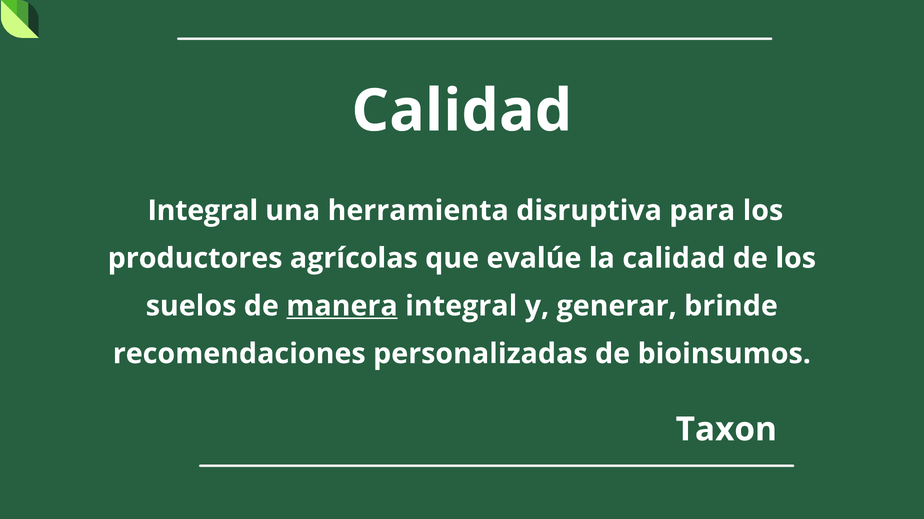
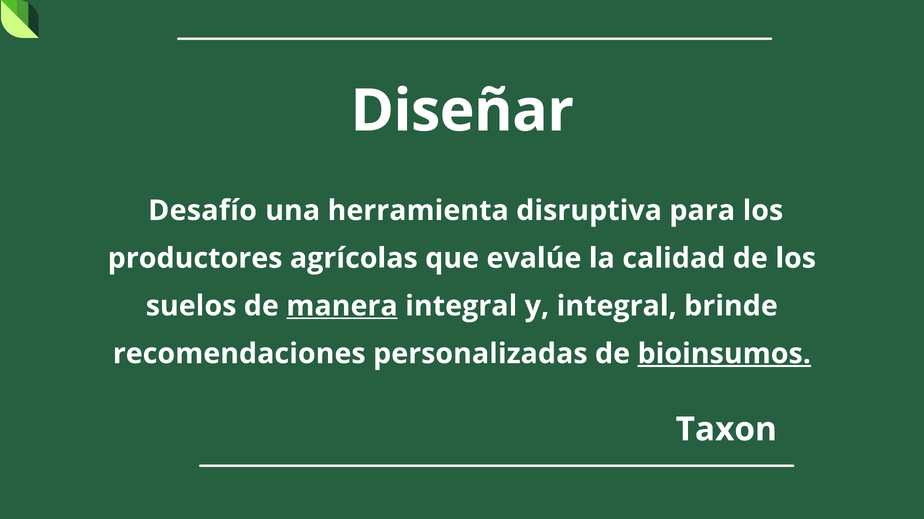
Calidad: Calidad -> Diseñar (462, 111)
Integral: Integral -> Desafío (203, 211)
y generar: generar -> integral (617, 306)
bioinsumos underline: none -> present (724, 354)
